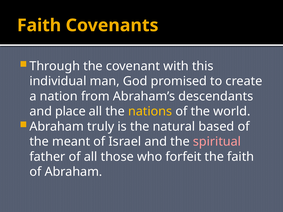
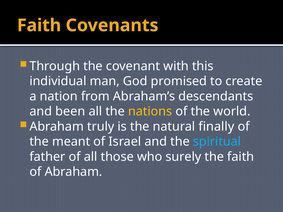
place: place -> been (70, 112)
based: based -> finally (216, 127)
spiritual colour: pink -> light blue (217, 142)
forfeit: forfeit -> surely (183, 157)
